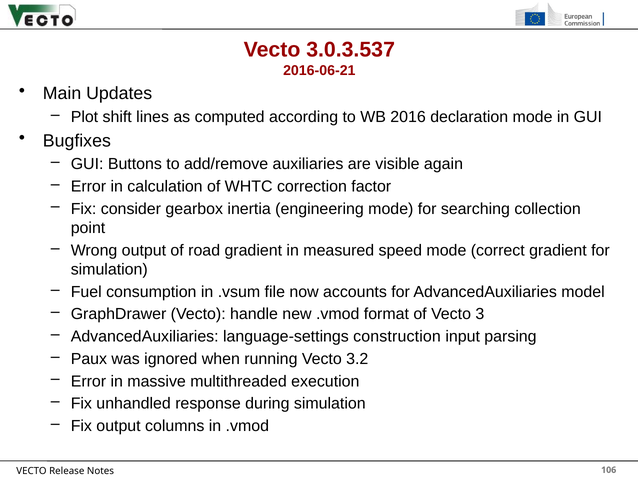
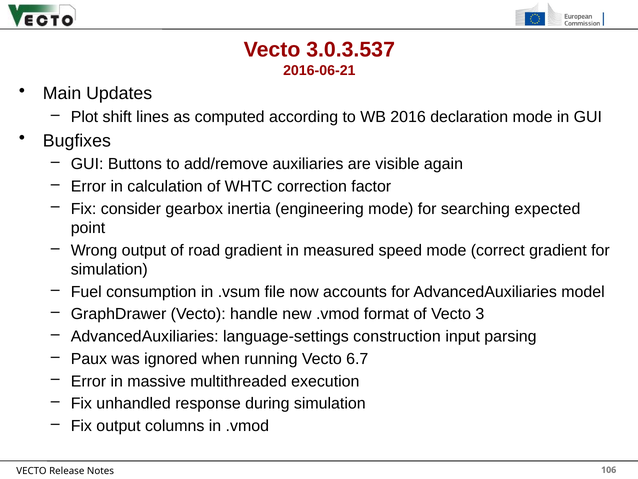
collection: collection -> expected (548, 209)
3.2: 3.2 -> 6.7 (357, 359)
